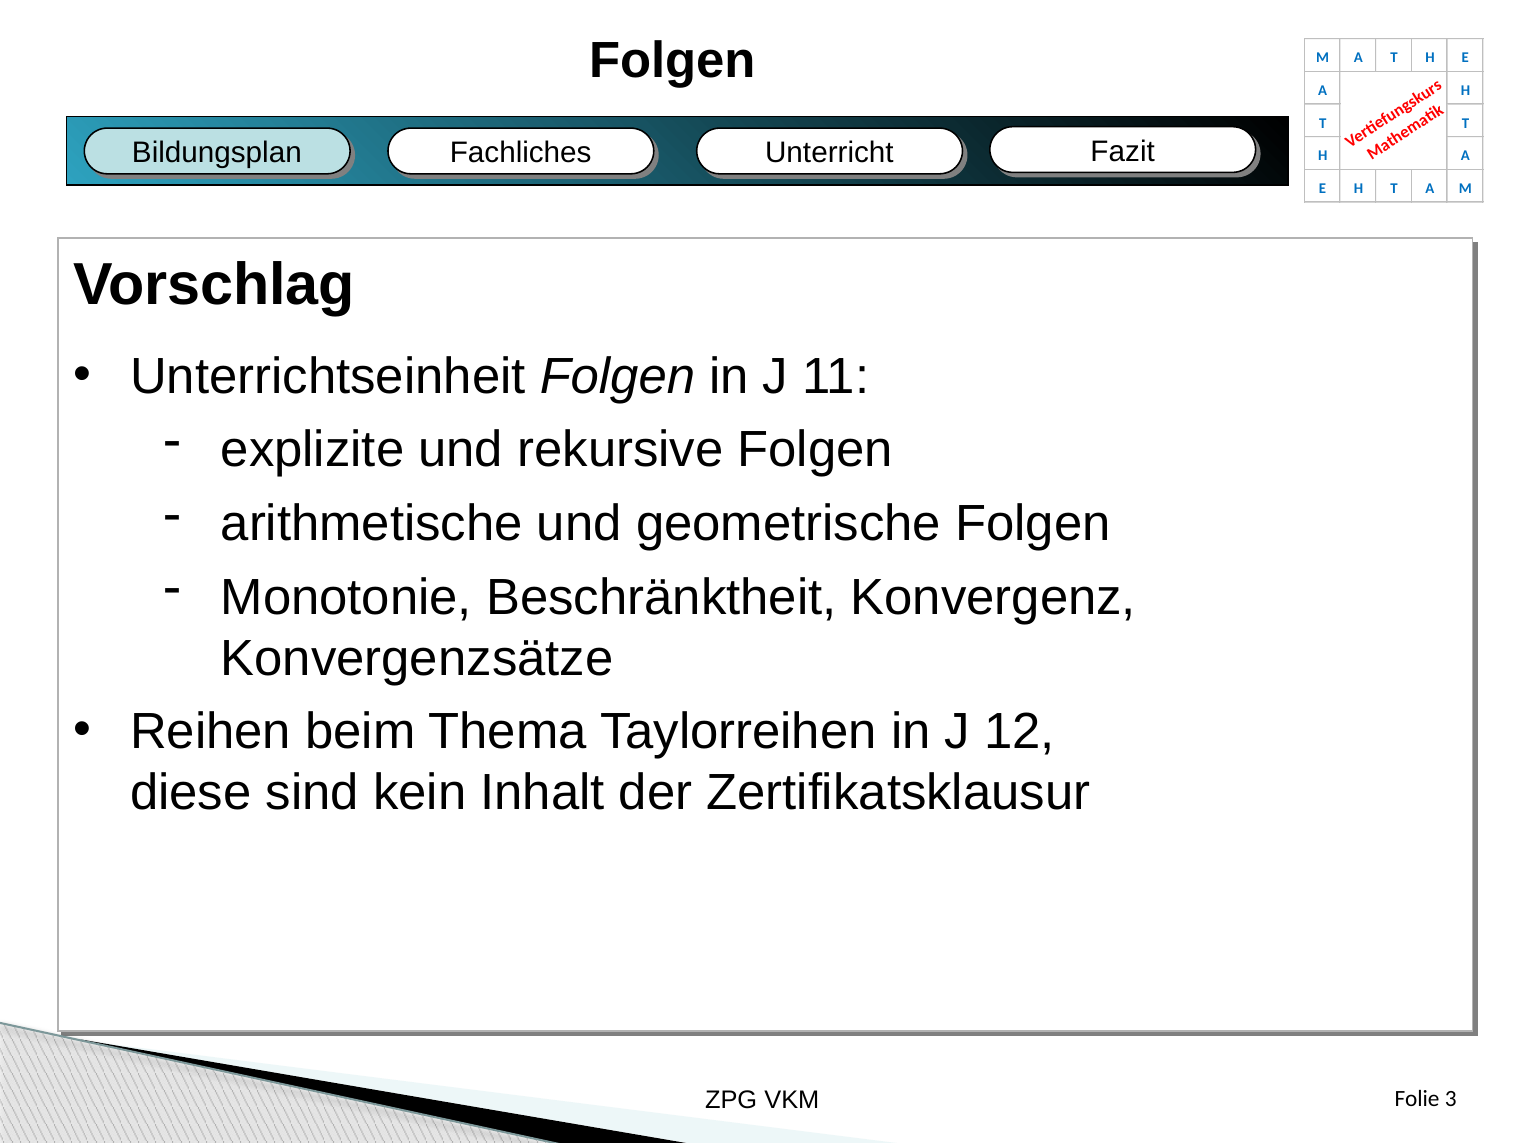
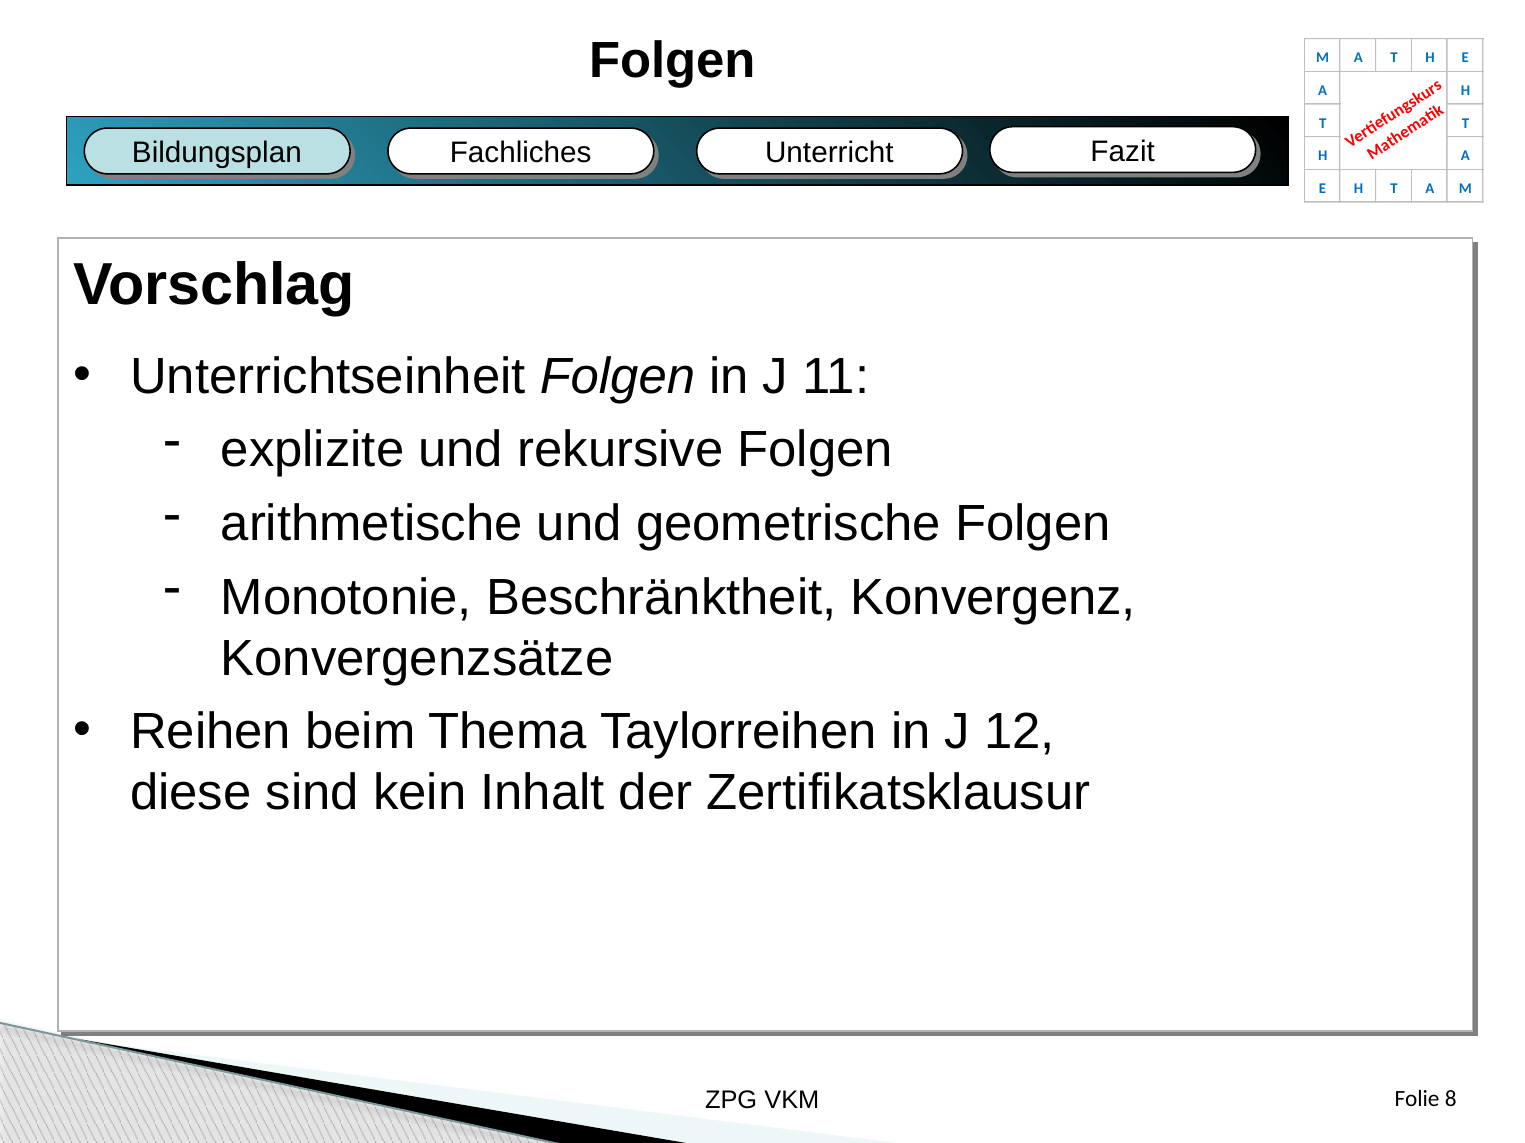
3: 3 -> 8 (1451, 1099)
